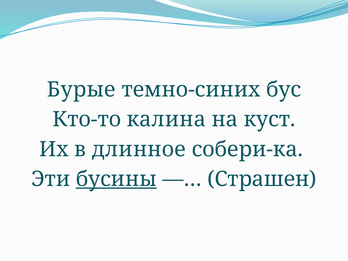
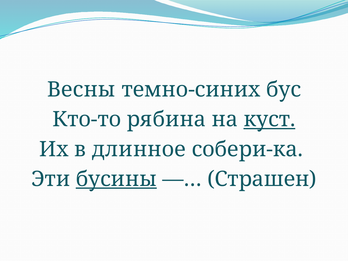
Бурые: Бурые -> Весны (81, 90)
калина: калина -> рябина (166, 119)
куст underline: none -> present (269, 119)
